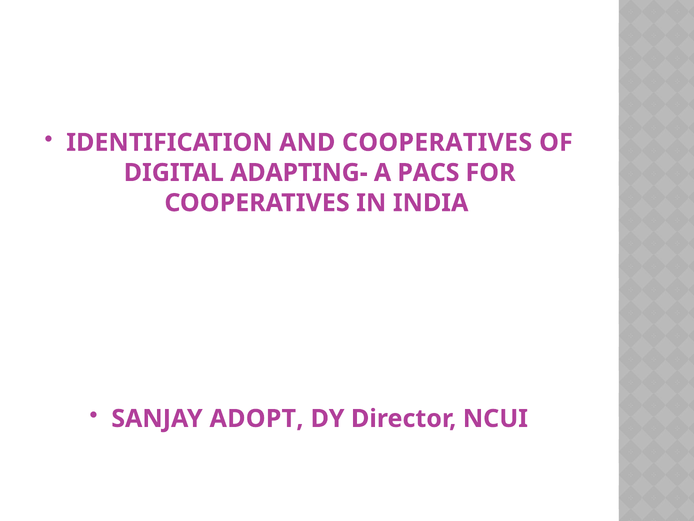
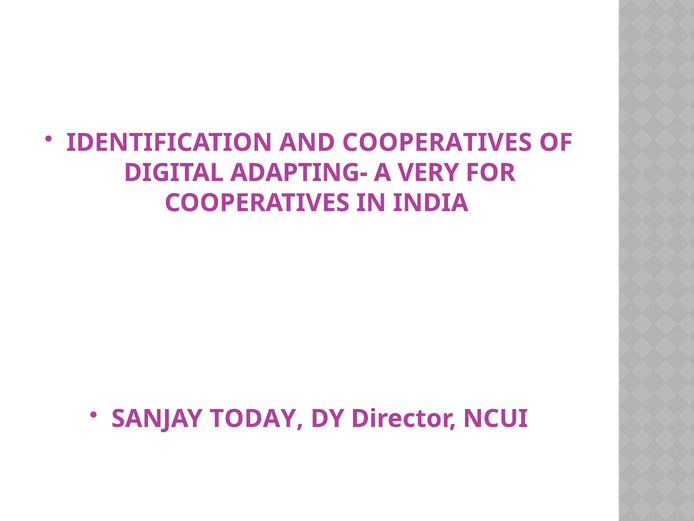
PACS: PACS -> VERY (428, 173)
ADOPT: ADOPT -> TODAY (257, 418)
